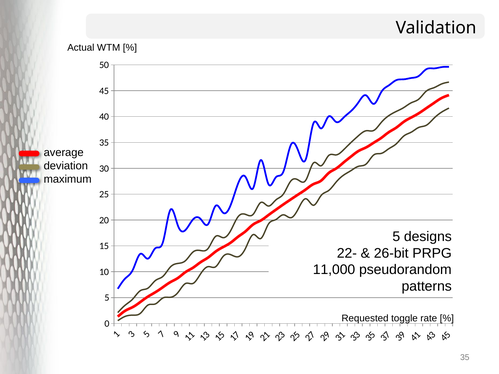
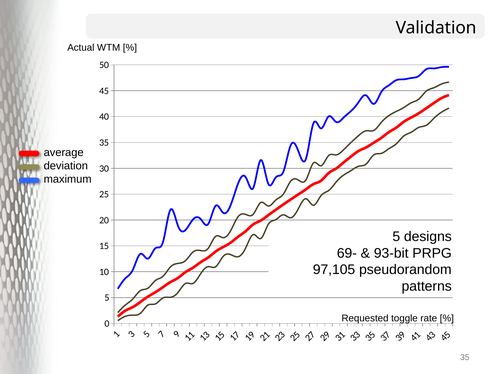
22-: 22- -> 69- (347, 253)
26-bit: 26-bit -> 93-bit (391, 253)
11,000: 11,000 -> 97,105 (334, 270)
